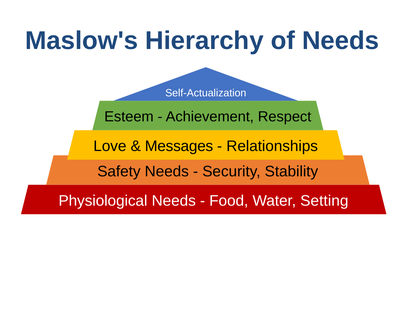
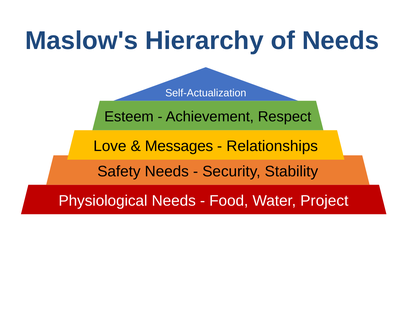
Setting: Setting -> Project (324, 201)
